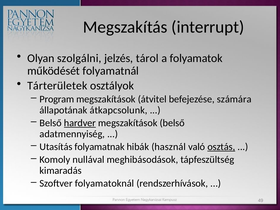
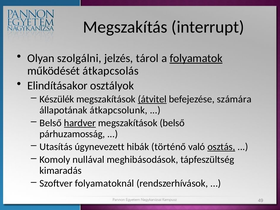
folyamatok underline: none -> present (196, 58)
folyamatnál: folyamatnál -> átkapcsolás (111, 71)
Tárterületek: Tárterületek -> Elindításakor (57, 86)
Program: Program -> Készülék (57, 99)
átvitel underline: none -> present (152, 99)
adatmennyiség: adatmennyiség -> párhuzamosság (72, 134)
folyamatnak: folyamatnak -> úgynevezett (100, 147)
használ: használ -> történő (169, 147)
